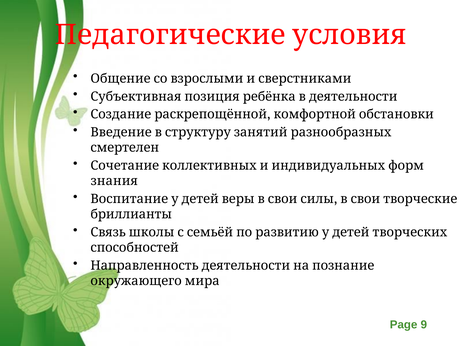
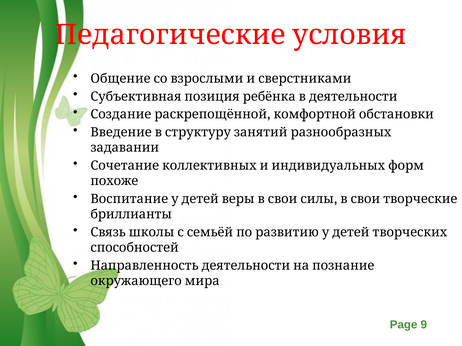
смертелен: смертелен -> задавании (125, 148)
знания: знания -> похоже (114, 181)
